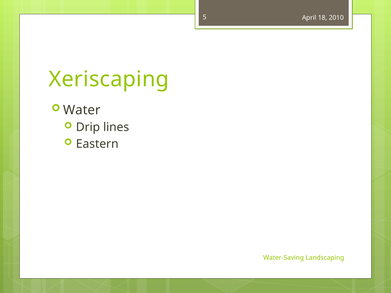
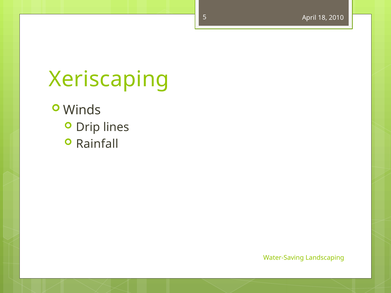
Water: Water -> Winds (82, 110)
Eastern: Eastern -> Rainfall (97, 144)
